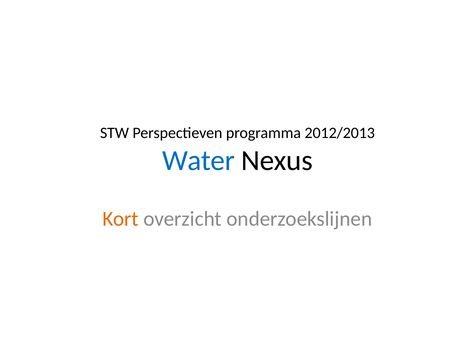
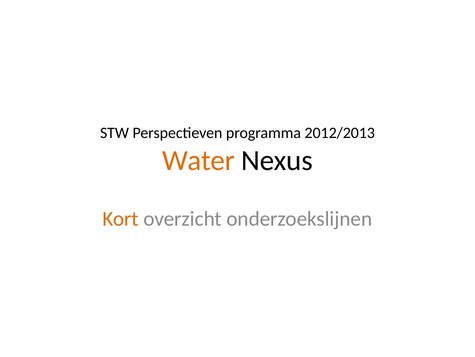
Water colour: blue -> orange (199, 160)
